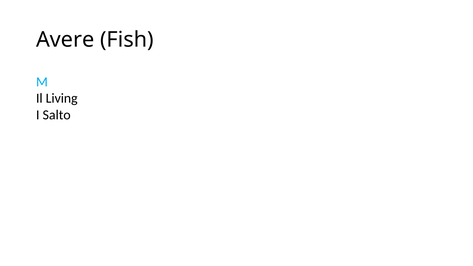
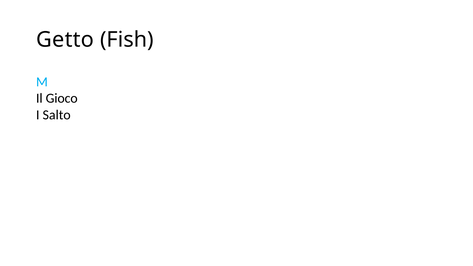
Avere: Avere -> Getto (65, 40)
Living: Living -> Gioco (62, 98)
